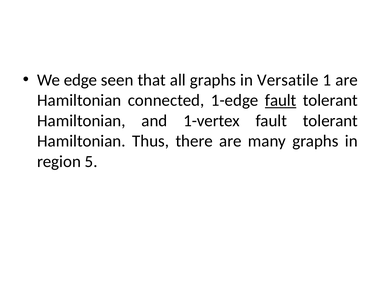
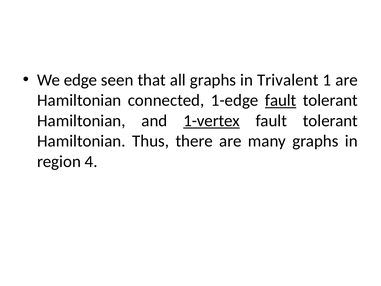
Versatile: Versatile -> Trivalent (288, 80)
1-vertex underline: none -> present (212, 121)
5: 5 -> 4 (91, 161)
